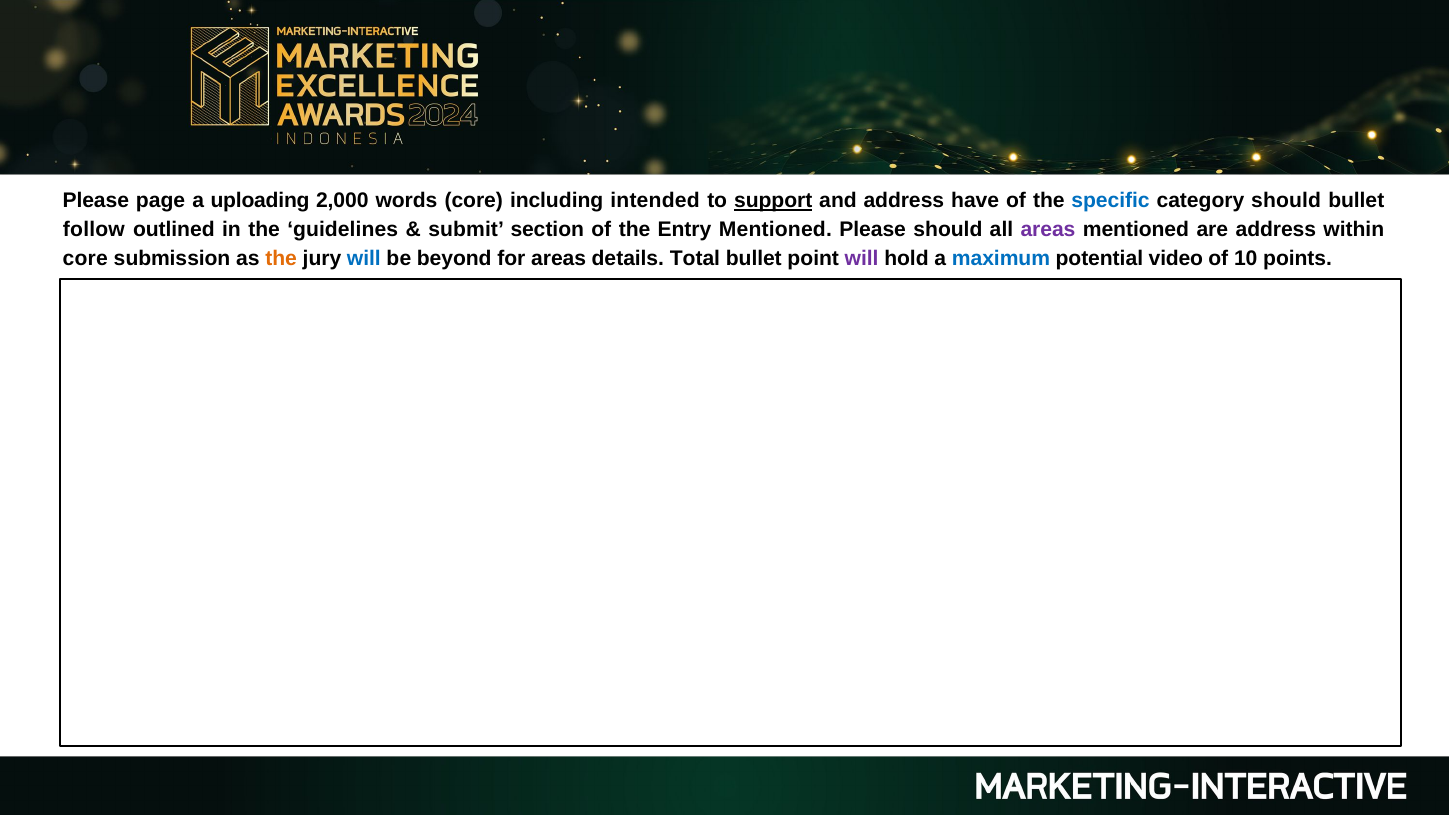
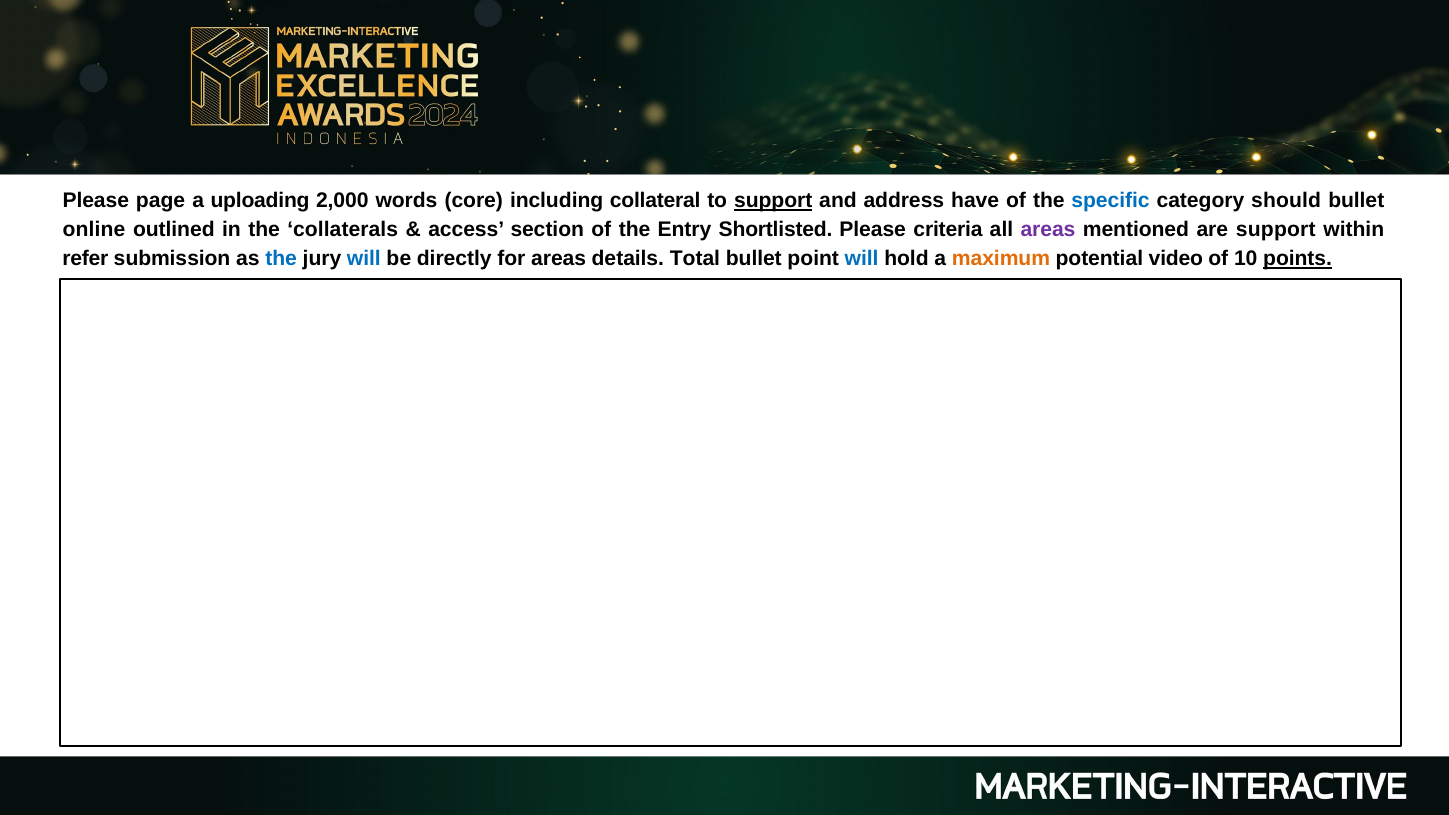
intended: intended -> collateral (655, 201)
follow: follow -> online (94, 230)
guidelines: guidelines -> collaterals (343, 230)
submit: submit -> access (466, 230)
Entry Mentioned: Mentioned -> Shortlisted (776, 230)
Please should: should -> criteria (948, 230)
are address: address -> support (1276, 230)
core: core -> refer (85, 259)
the colour: orange -> blue (281, 259)
beyond: beyond -> directly (454, 259)
will colour: purple -> blue (862, 259)
maximum colour: blue -> orange (1001, 259)
points underline: none -> present (1298, 259)
